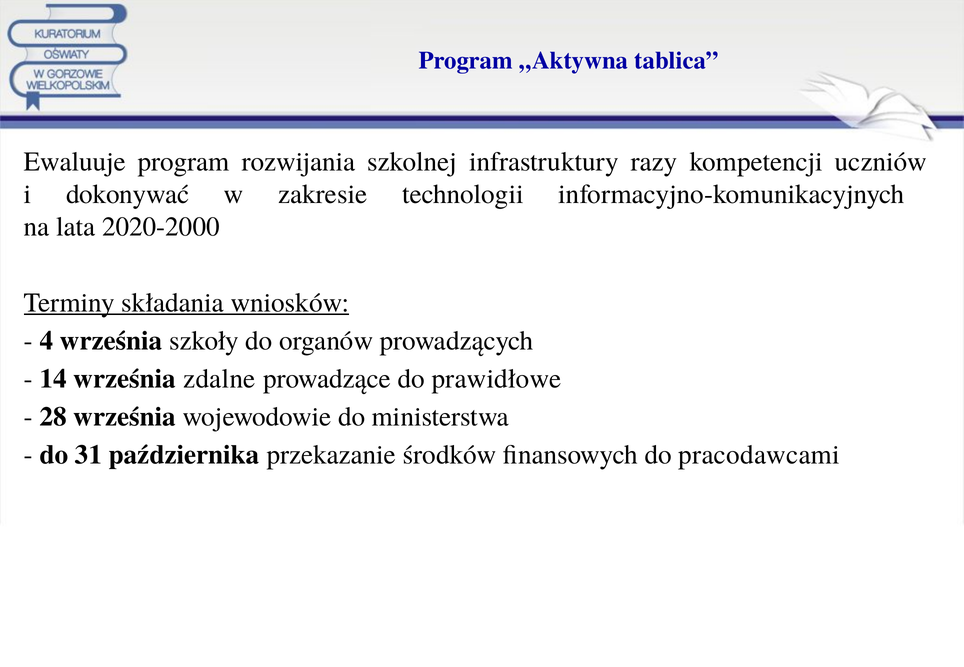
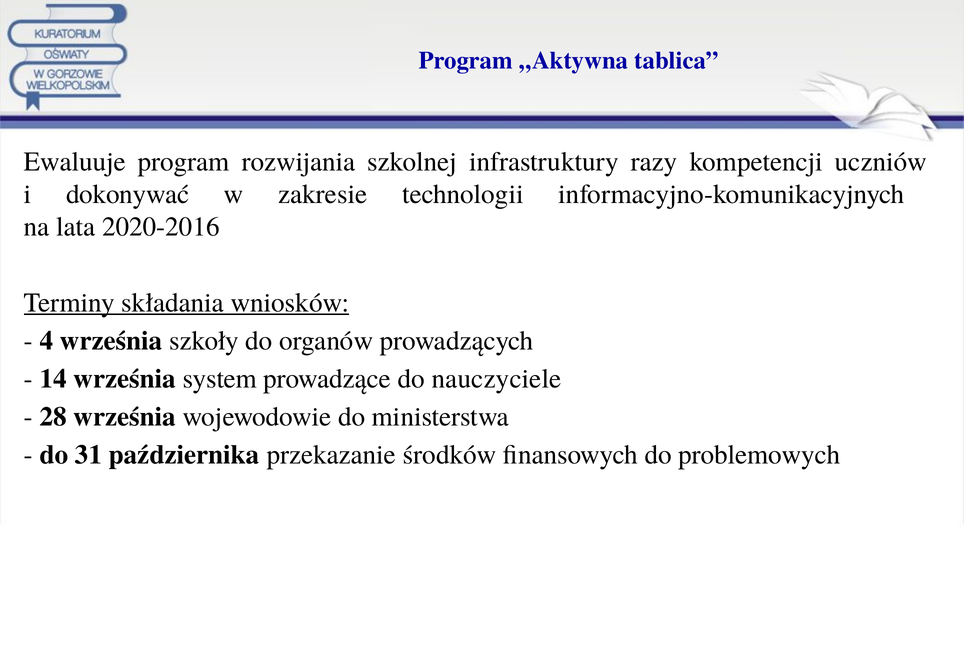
2020-2000: 2020-2000 -> 2020-2016 (161, 227)
zdalne: zdalne -> system (220, 379)
prawidłowe: prawidłowe -> nauczyciele (497, 379)
pracodawcami: pracodawcami -> problemowych (759, 455)
